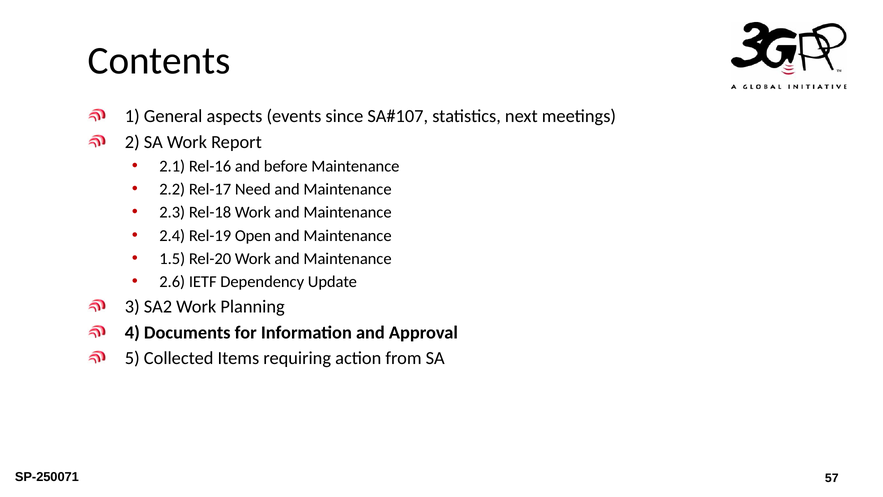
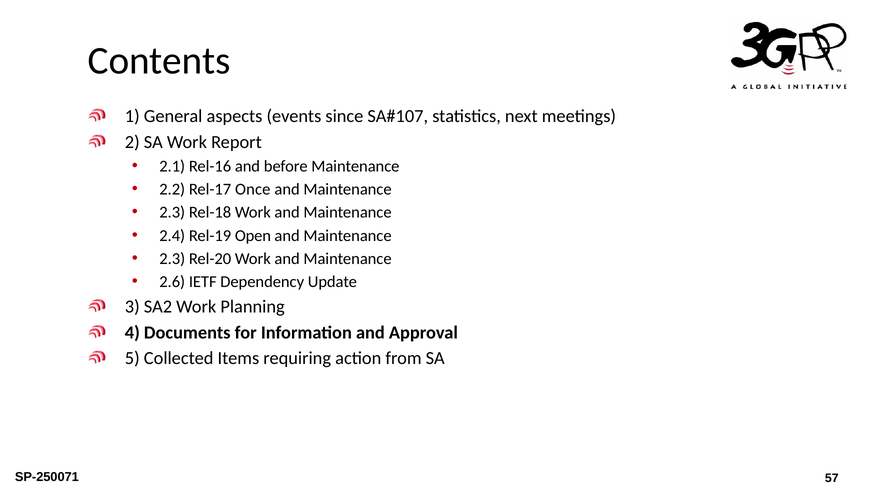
Need: Need -> Once (253, 189)
1.5: 1.5 -> 2.3 (172, 259)
